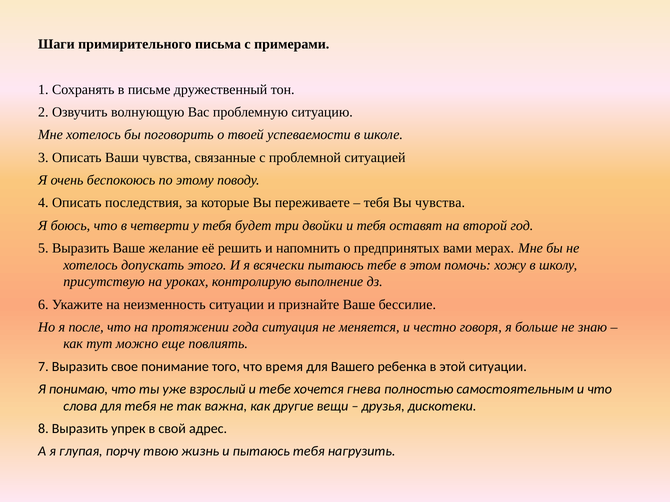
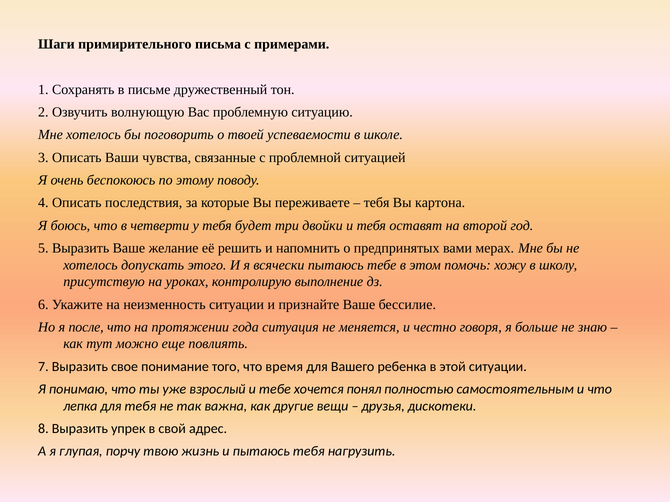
Вы чувства: чувства -> картона (440, 203)
гнева: гнева -> понял (364, 390)
слова: слова -> лепка (80, 406)
